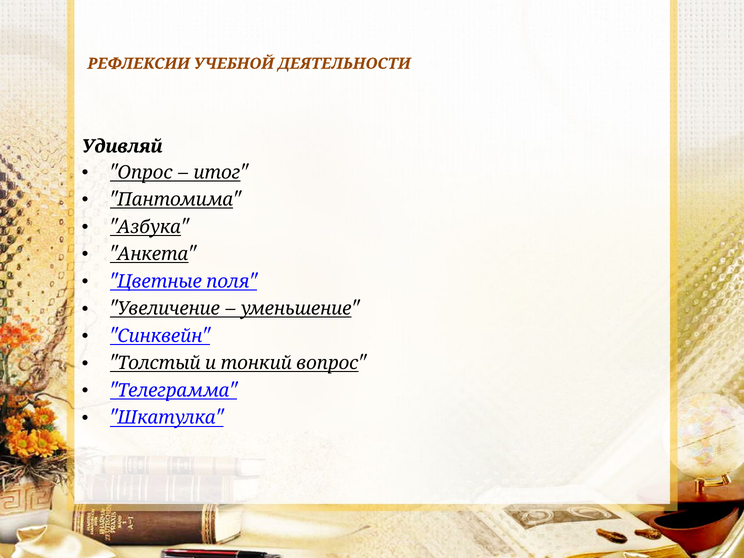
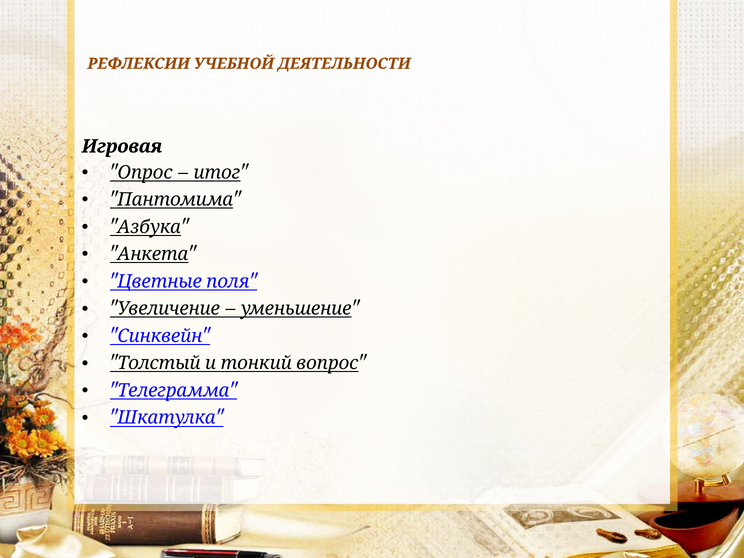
Удивляй: Удивляй -> Игровая (122, 146)
